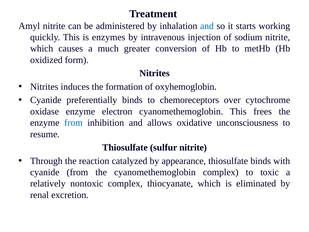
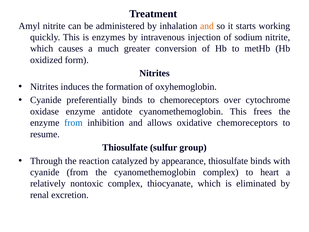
and colour: blue -> orange (207, 26)
electron: electron -> antidote (117, 111)
oxidative unconsciousness: unconsciousness -> chemoreceptors (247, 123)
sulfur nitrite: nitrite -> group (193, 147)
toxic: toxic -> heart (270, 172)
